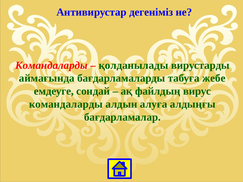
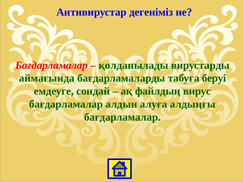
Командаларды: Командаларды -> Бағдарламалар (52, 65)
жебе: жебе -> беруі (214, 78)
командаларды: командаларды -> бағдарламалар (66, 104)
